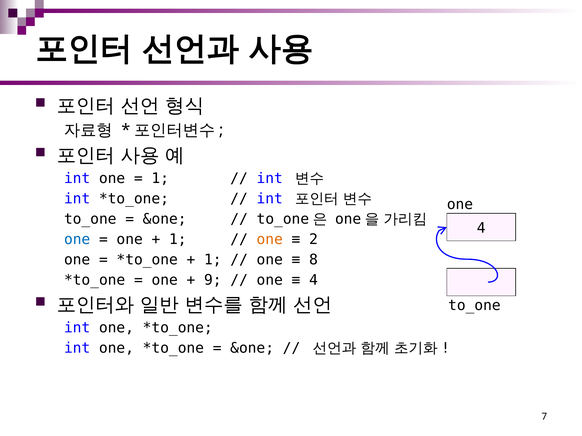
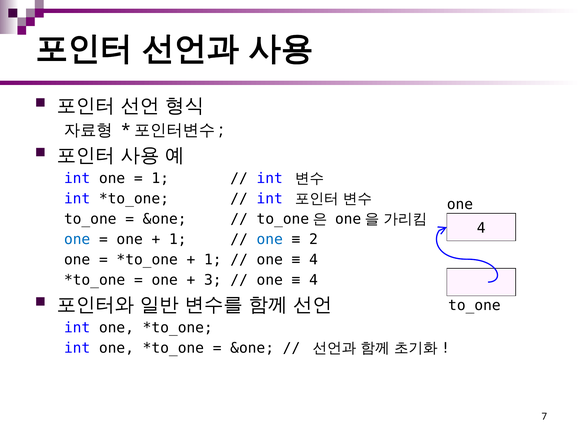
one colour: orange -> blue (270, 240)
8: 8 -> 4 (313, 260)
9: 9 -> 3 (213, 280)
